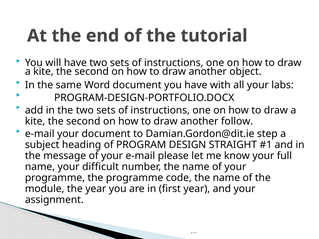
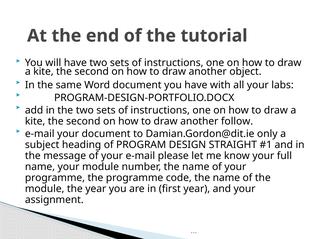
step: step -> only (267, 134)
your difficult: difficult -> module (101, 167)
